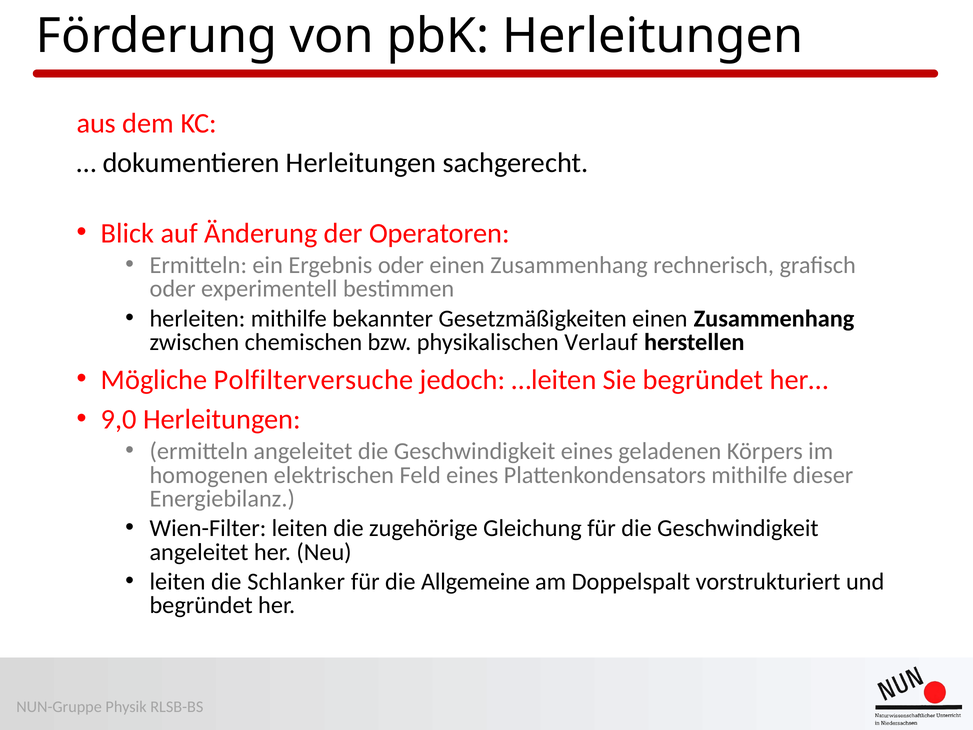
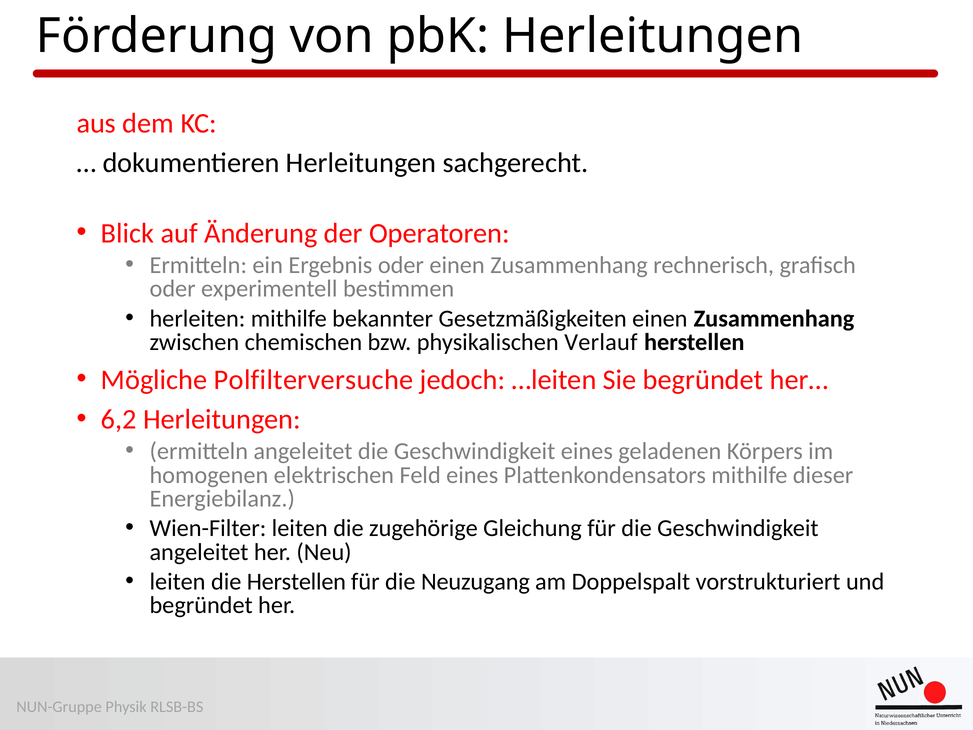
9,0: 9,0 -> 6,2 (119, 419)
die Schlanker: Schlanker -> Herstellen (296, 581)
Allgemeine: Allgemeine -> Neuzugang (475, 581)
